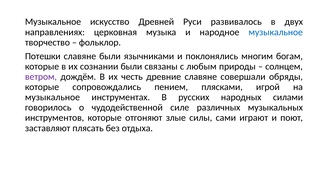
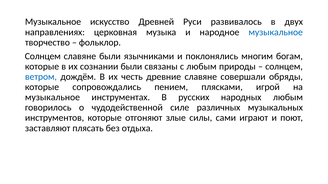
Потешки: Потешки -> Солнцем (43, 56)
ветром colour: purple -> blue (41, 77)
народных силами: силами -> любым (288, 98)
